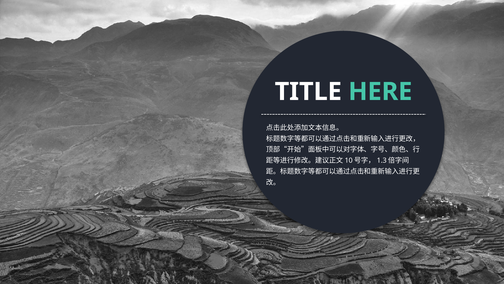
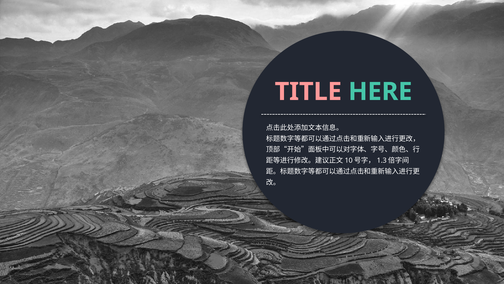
TITLE colour: white -> pink (308, 91)
